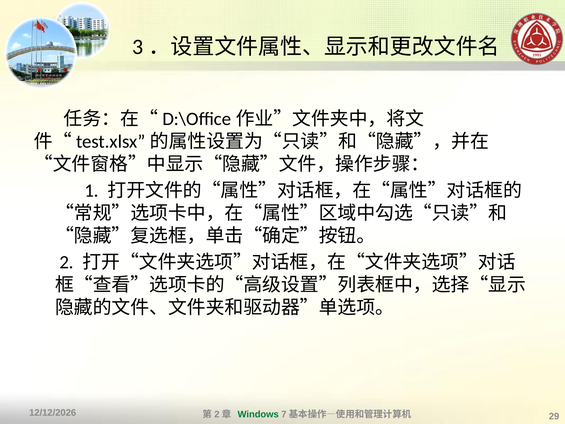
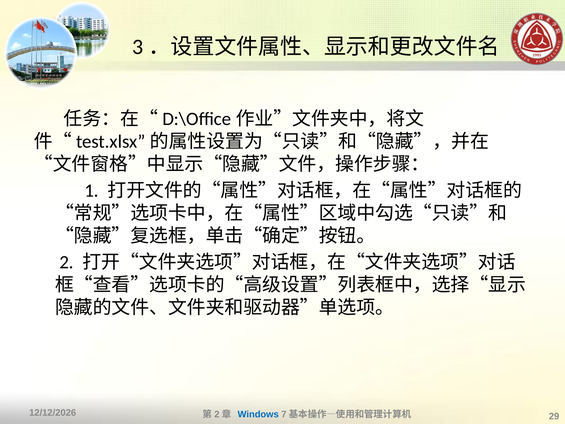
Windows colour: green -> blue (258, 414)
